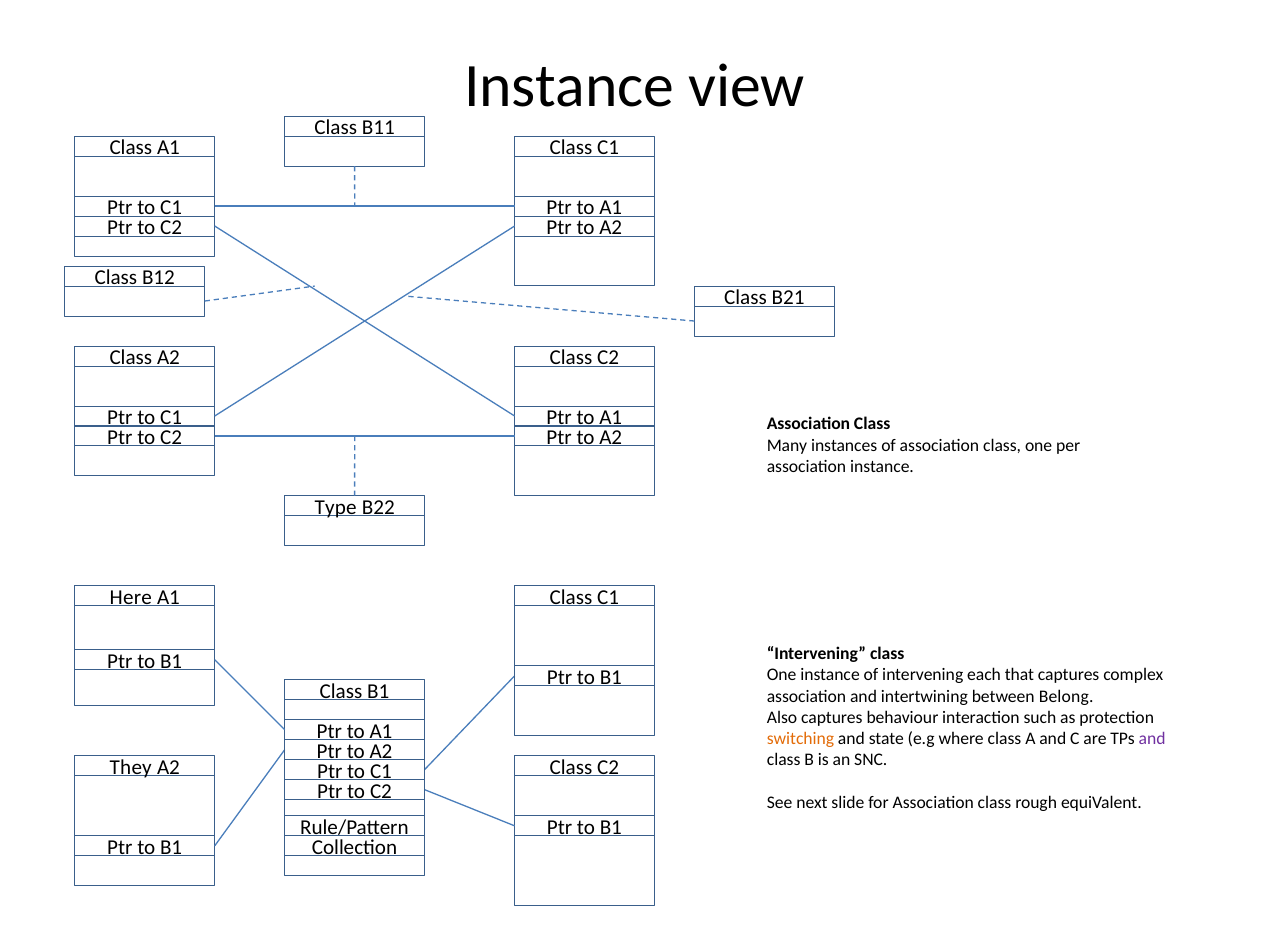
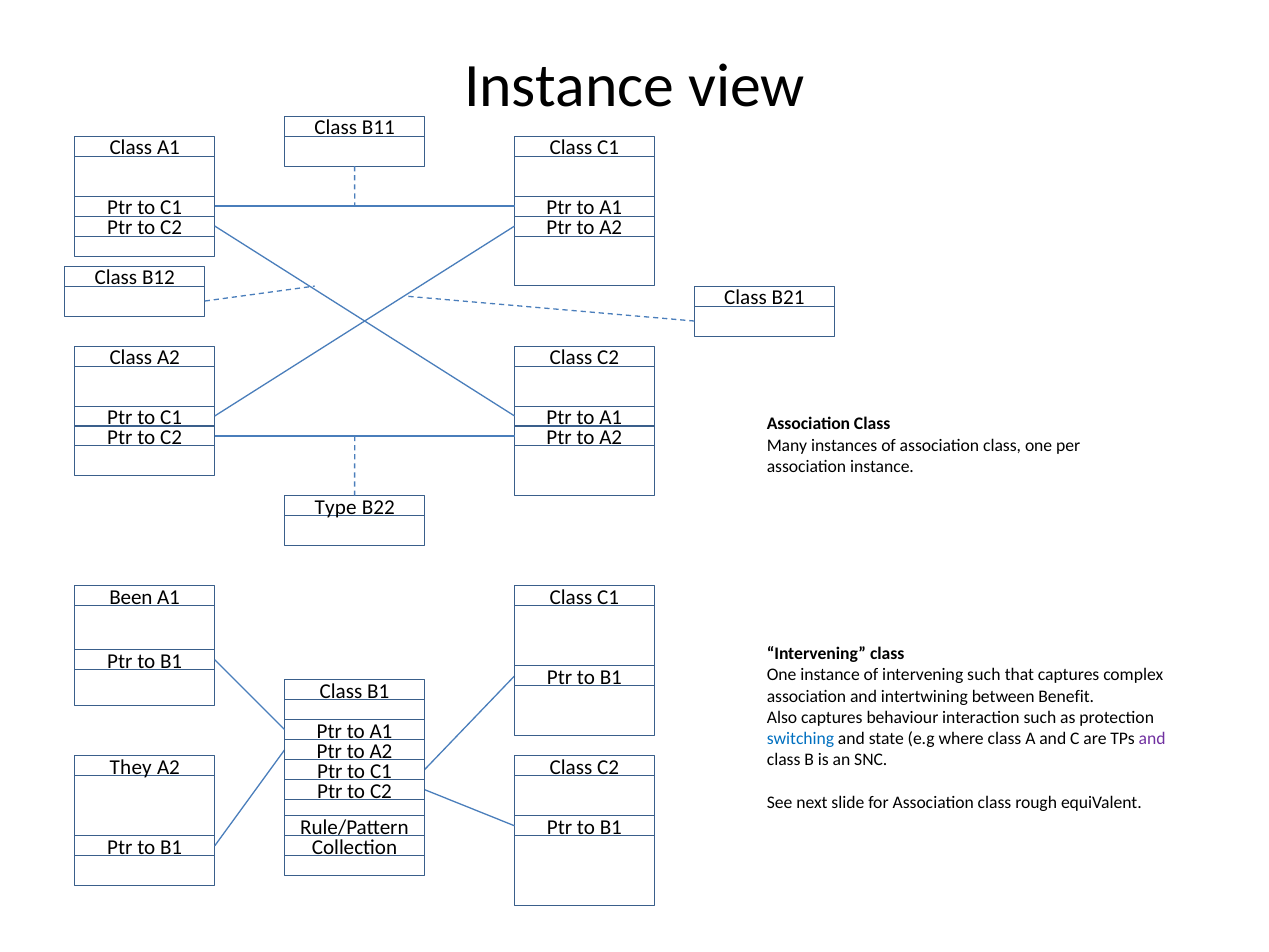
Here: Here -> Been (131, 597)
intervening each: each -> such (984, 675)
Belong: Belong -> Benefit (1066, 696)
switching colour: orange -> blue (800, 738)
